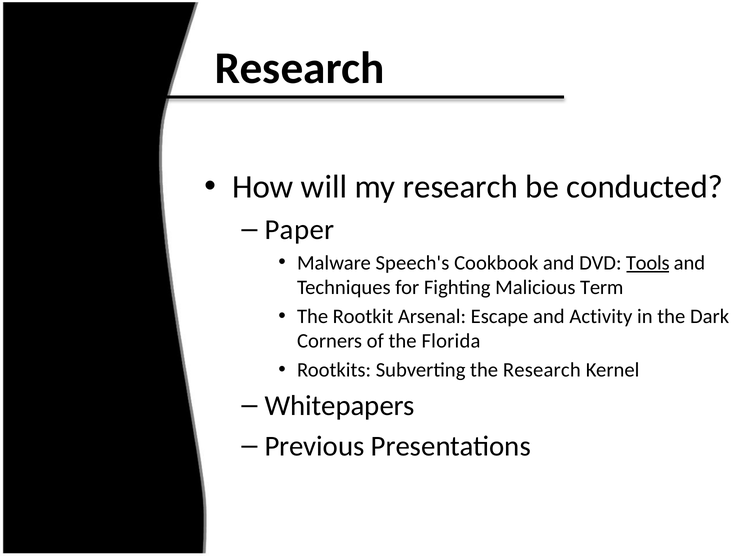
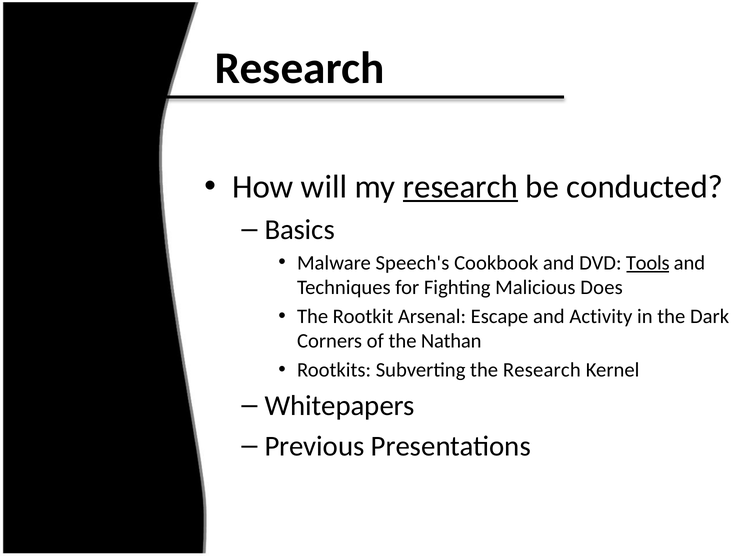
research underline: none -> present (460, 187)
Paper: Paper -> Basics (300, 230)
Term: Term -> Does (602, 288)
Florida: Florida -> Nathan (451, 341)
